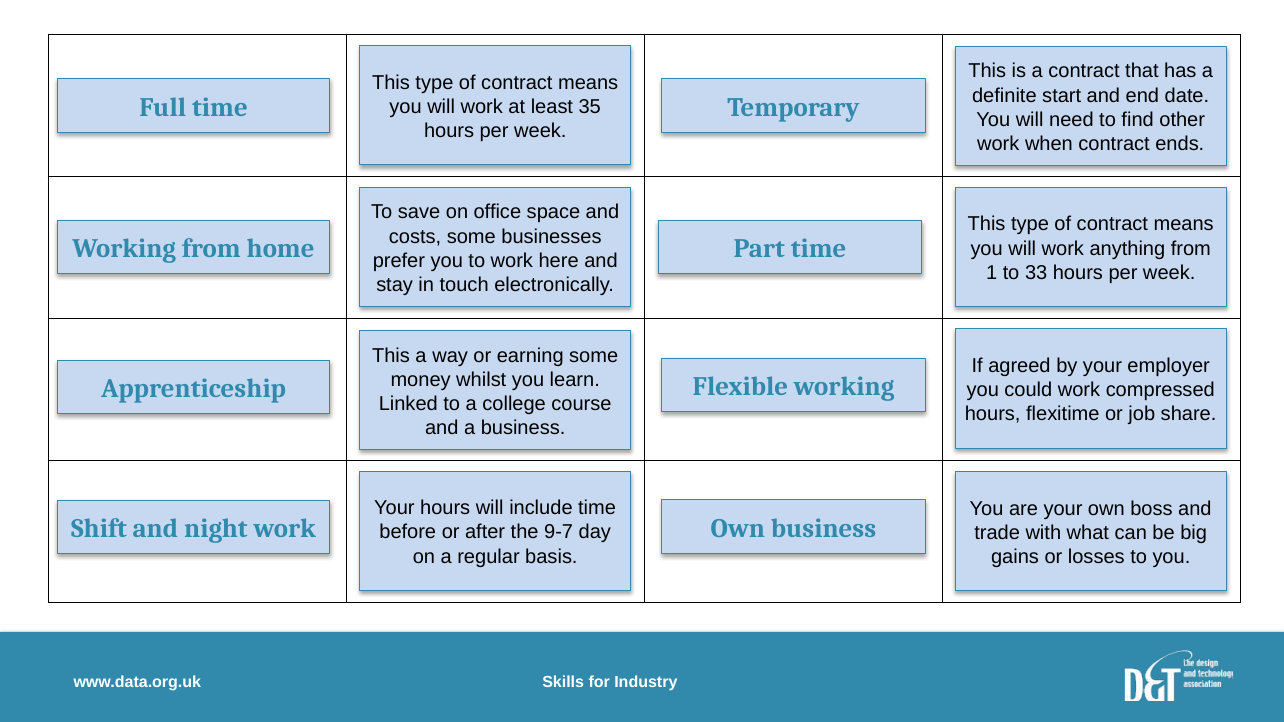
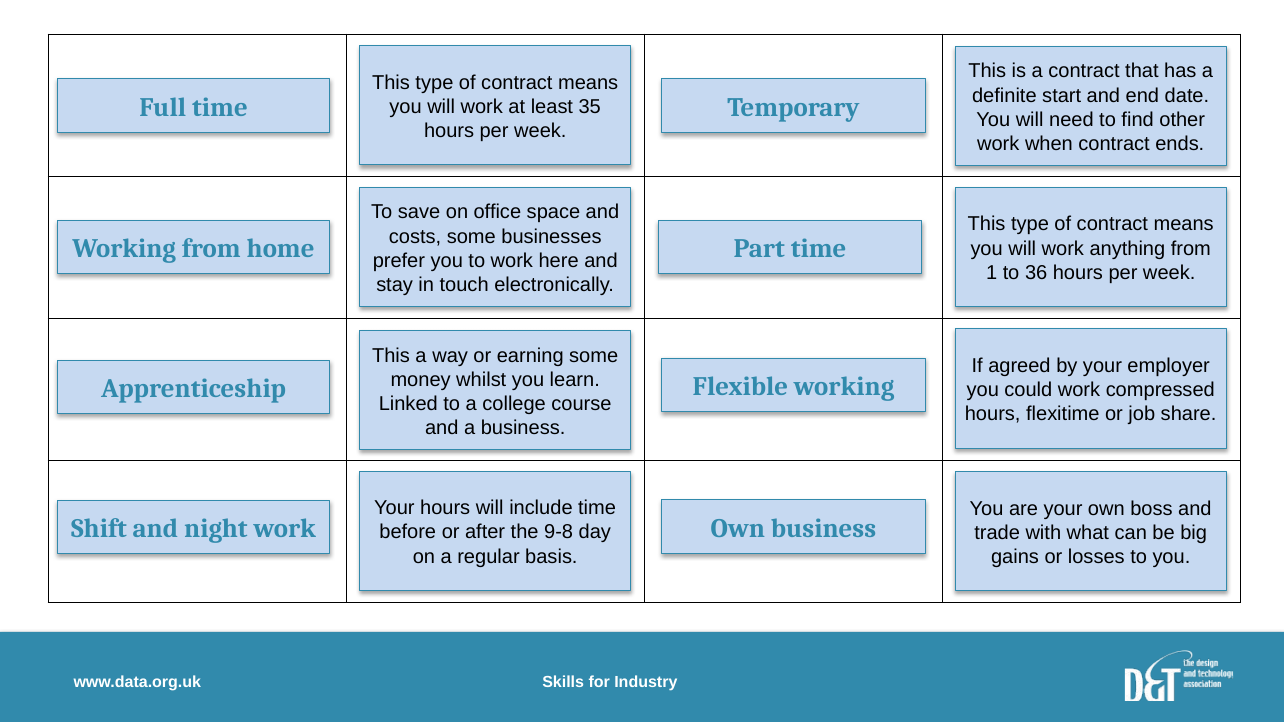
33: 33 -> 36 (1036, 273)
9-7: 9-7 -> 9-8 (559, 533)
